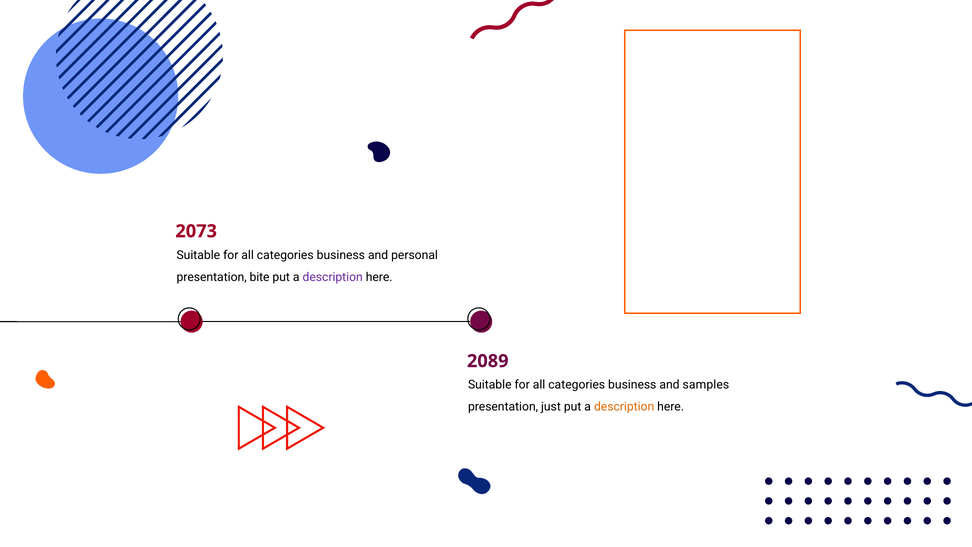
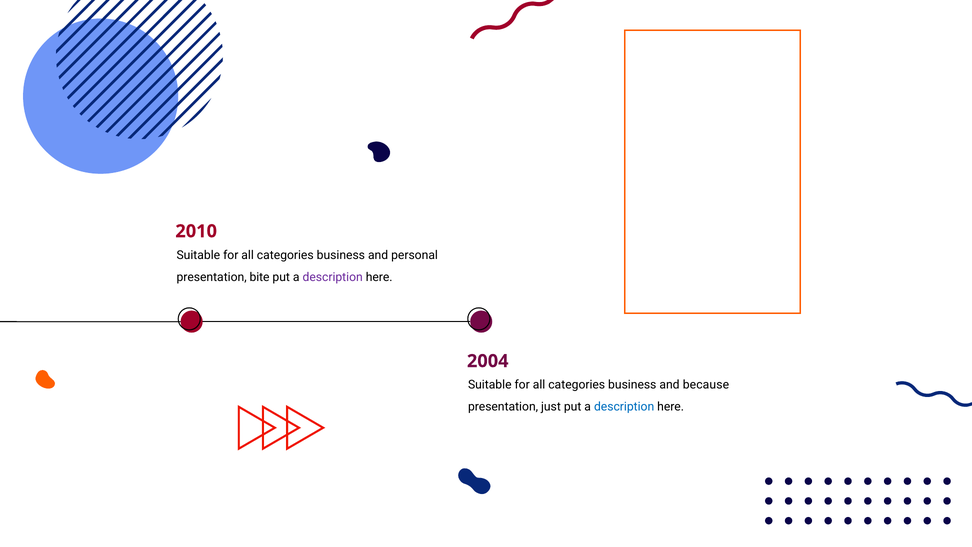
2073: 2073 -> 2010 (196, 231)
2089: 2089 -> 2004 (488, 361)
samples: samples -> because (706, 385)
description colour: orange -> blue (624, 407)
